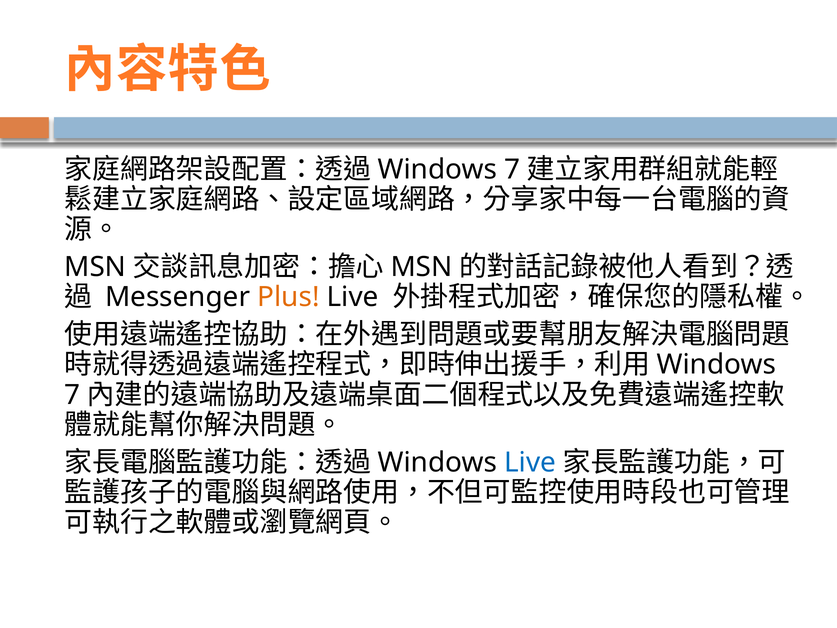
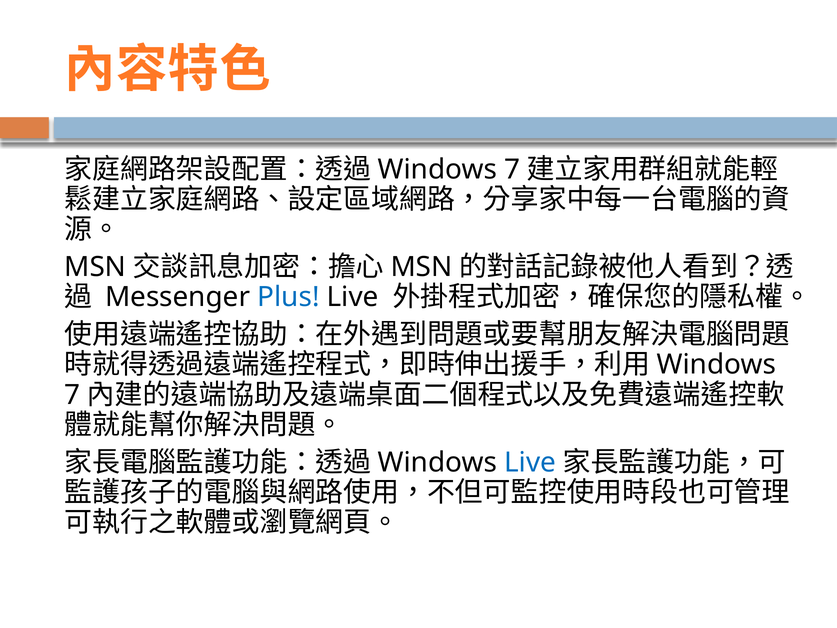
Plus colour: orange -> blue (288, 297)
